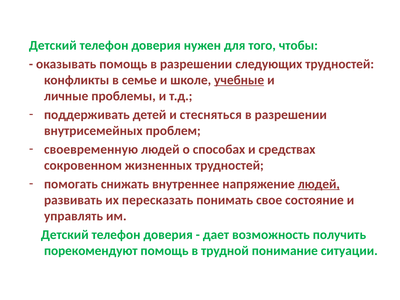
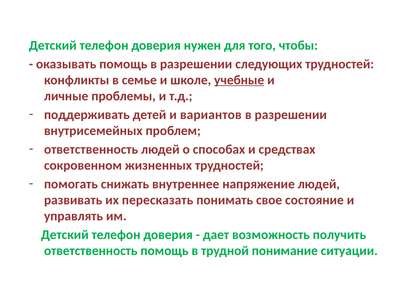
стесняться: стесняться -> вариантов (211, 115)
своевременную: своевременную -> ответственность (91, 149)
людей underline: present -> none (319, 184)
порекомендуют: порекомендуют -> ответственность (91, 251)
